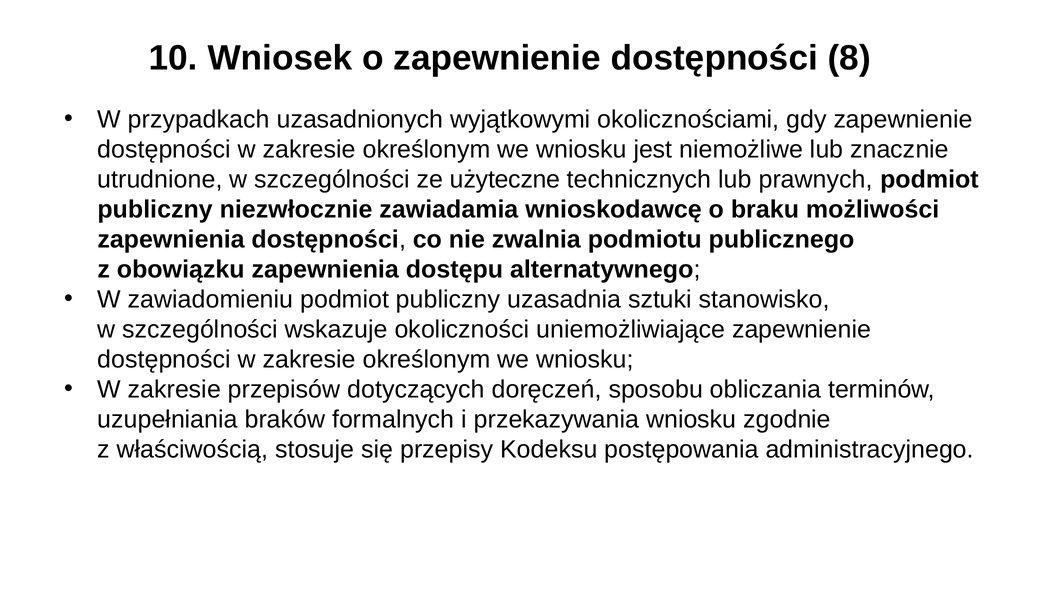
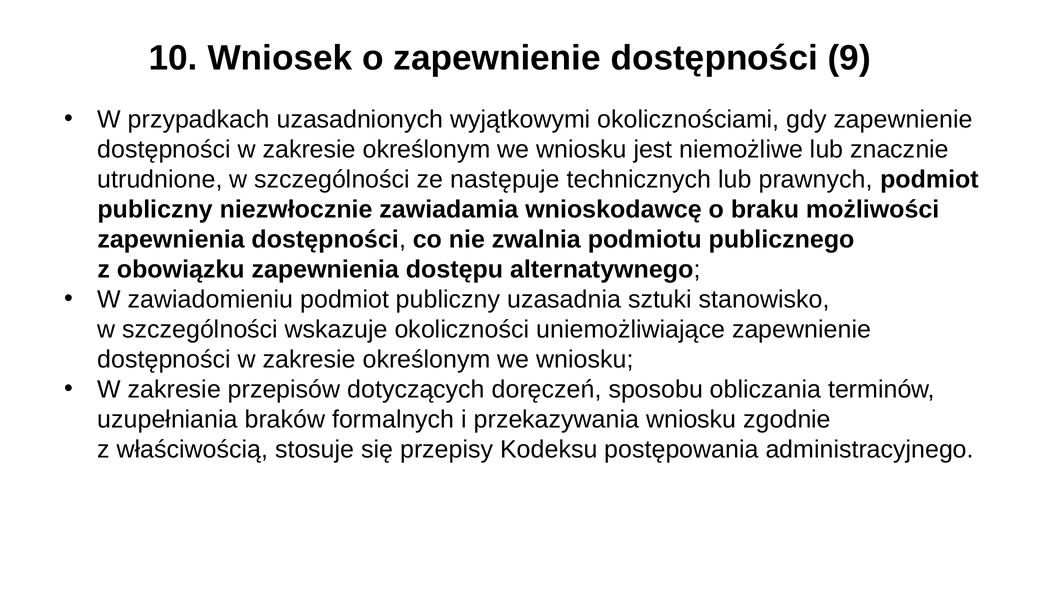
8: 8 -> 9 (849, 58)
użyteczne: użyteczne -> następuje (505, 179)
